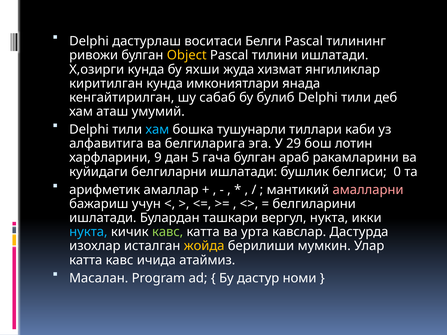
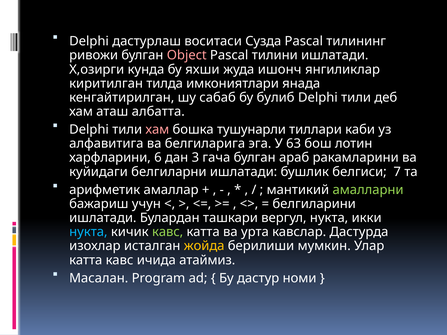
Белги: Белги -> Сузда (263, 41)
Object colour: yellow -> pink (187, 55)
хизмат: хизмат -> ишонч (280, 69)
киритилган кунда: кунда -> тилда (165, 84)
умумий: умумий -> албатта (158, 112)
хам colour: light blue -> pink (157, 130)
29: 29 -> 63 (294, 144)
9: 9 -> 6 (158, 158)
5: 5 -> 3 (195, 158)
0: 0 -> 7 (397, 172)
амалларни colour: pink -> light green (368, 190)
